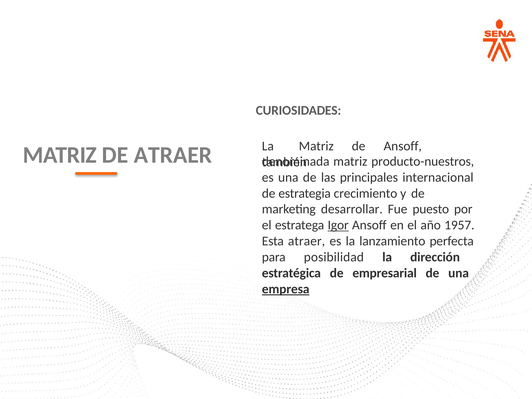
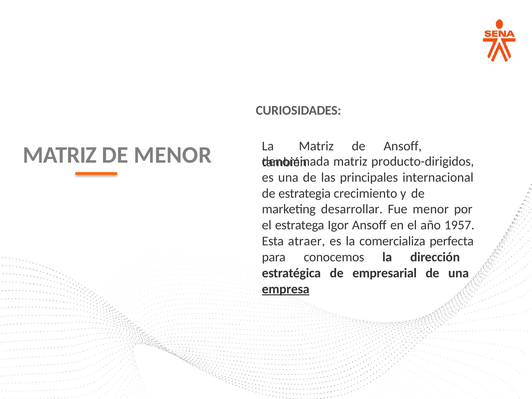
DE ATRAER: ATRAER -> MENOR (173, 155)
producto-nuestros: producto-nuestros -> producto-dirigidos (423, 161)
Fue puesto: puesto -> menor (431, 209)
Igor underline: present -> none (338, 225)
lanzamiento: lanzamiento -> comercializa (392, 241)
posibilidad: posibilidad -> conocemos (334, 257)
